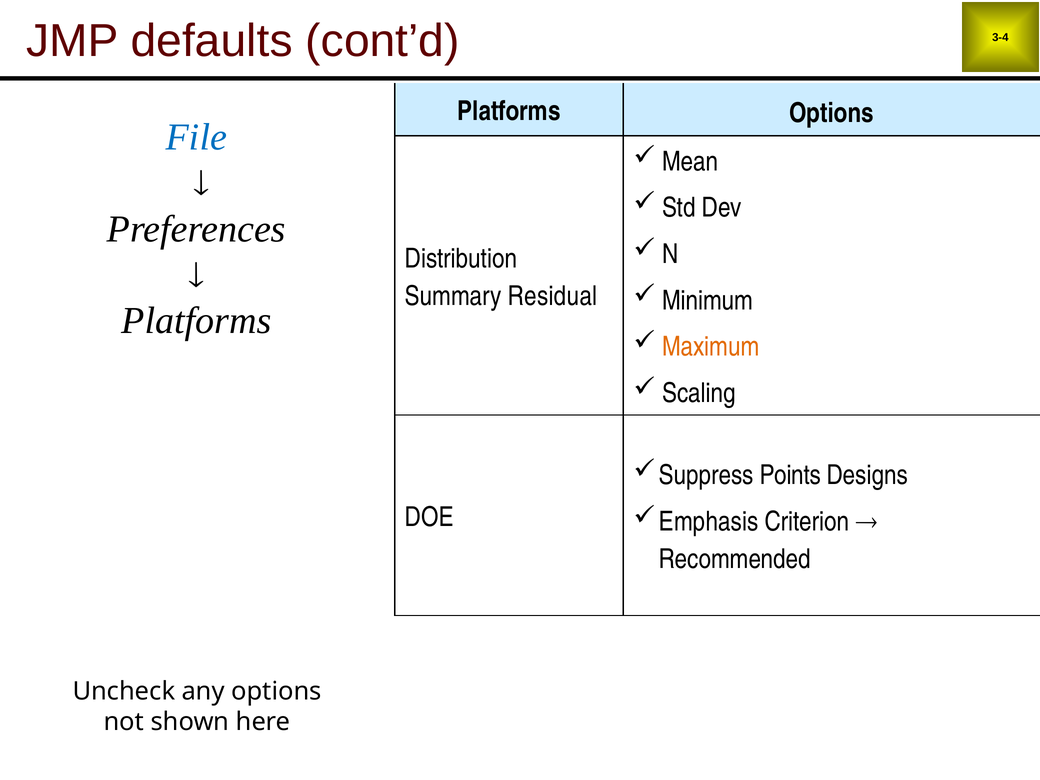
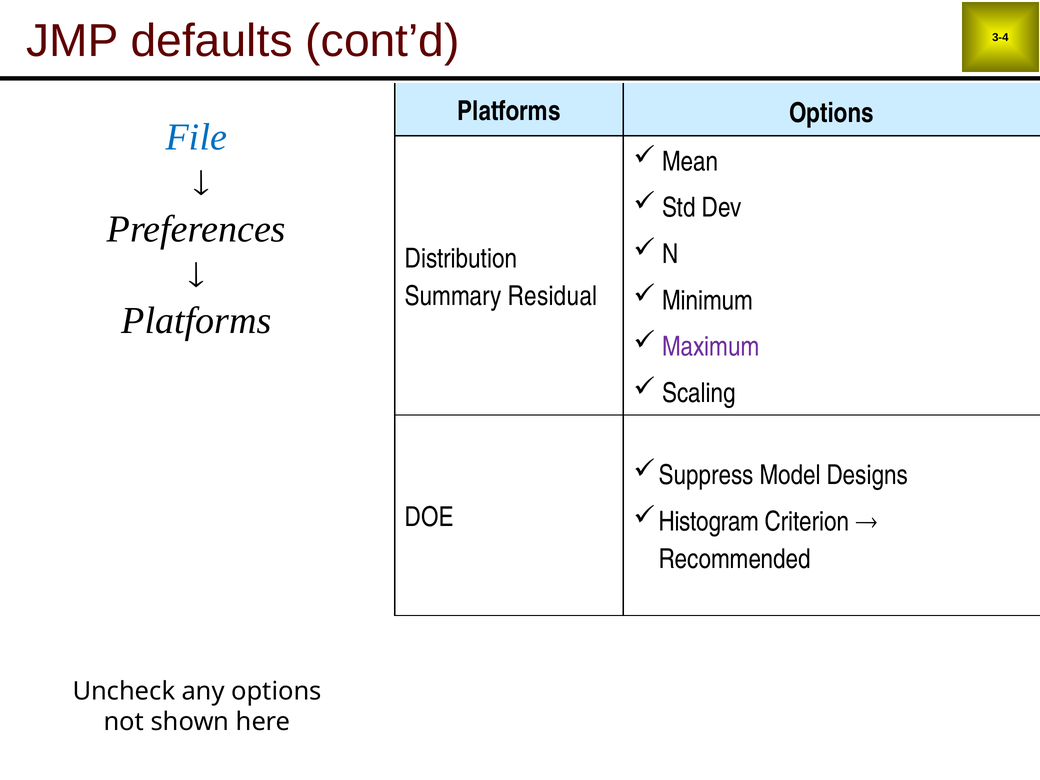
Maximum colour: orange -> purple (711, 347)
Points: Points -> Model (790, 475)
Emphasis: Emphasis -> Histogram (709, 522)
